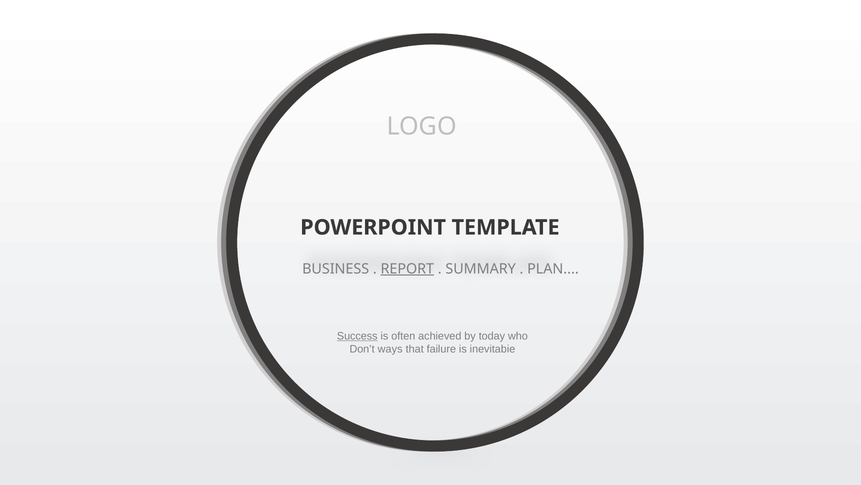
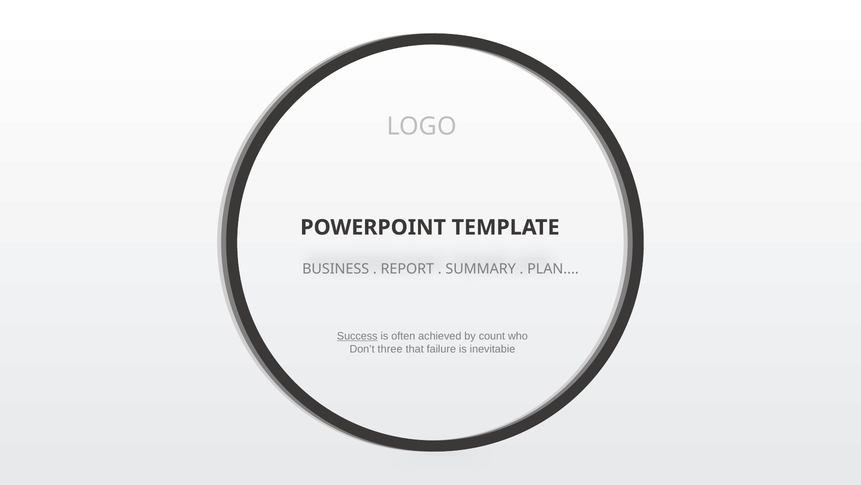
REPORT underline: present -> none (407, 269)
today: today -> count (492, 336)
ways: ways -> three (390, 349)
